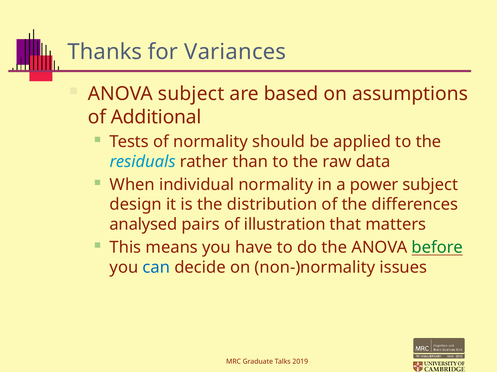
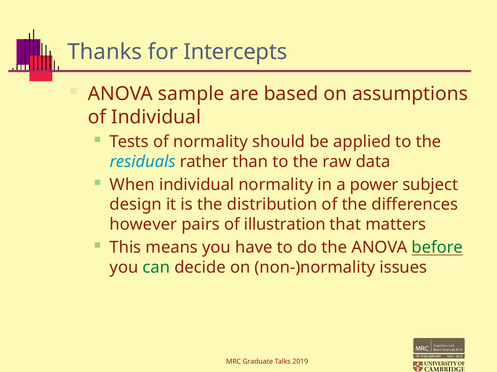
Variances: Variances -> Intercepts (235, 52)
ANOVA subject: subject -> sample (191, 94)
of Additional: Additional -> Individual (156, 117)
analysed: analysed -> however (143, 225)
can colour: blue -> green (156, 268)
